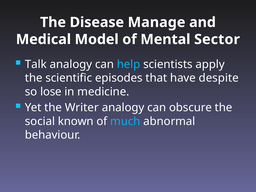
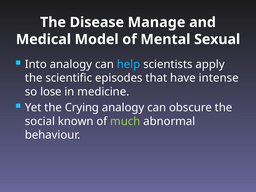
Sector: Sector -> Sexual (217, 39)
Talk: Talk -> Into (36, 64)
despite: despite -> intense (219, 78)
Writer: Writer -> Crying (82, 108)
much colour: light blue -> light green (125, 121)
